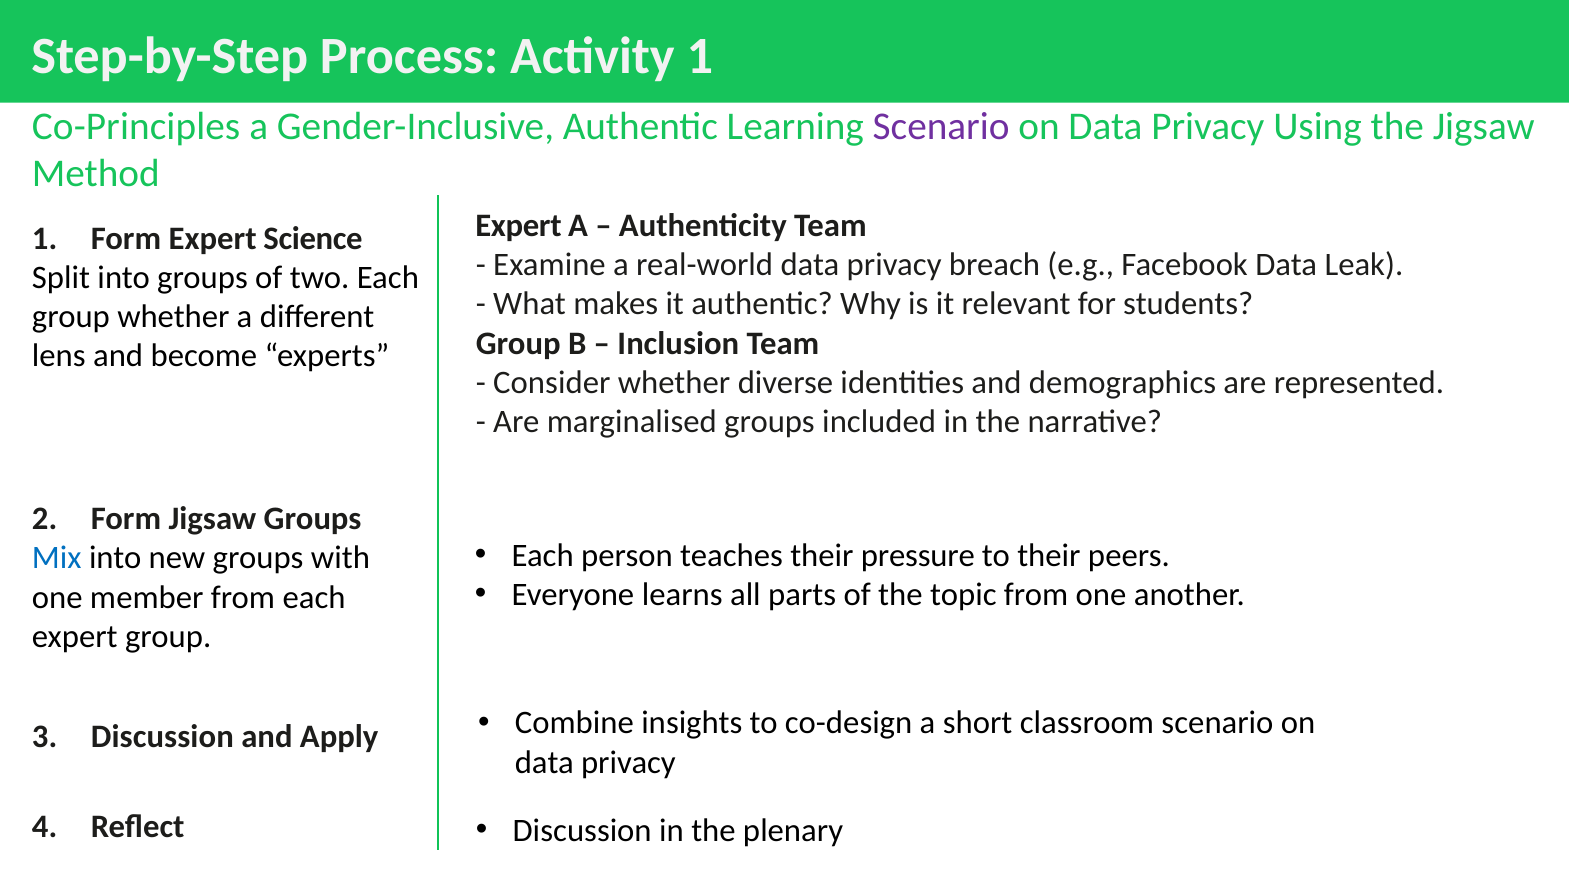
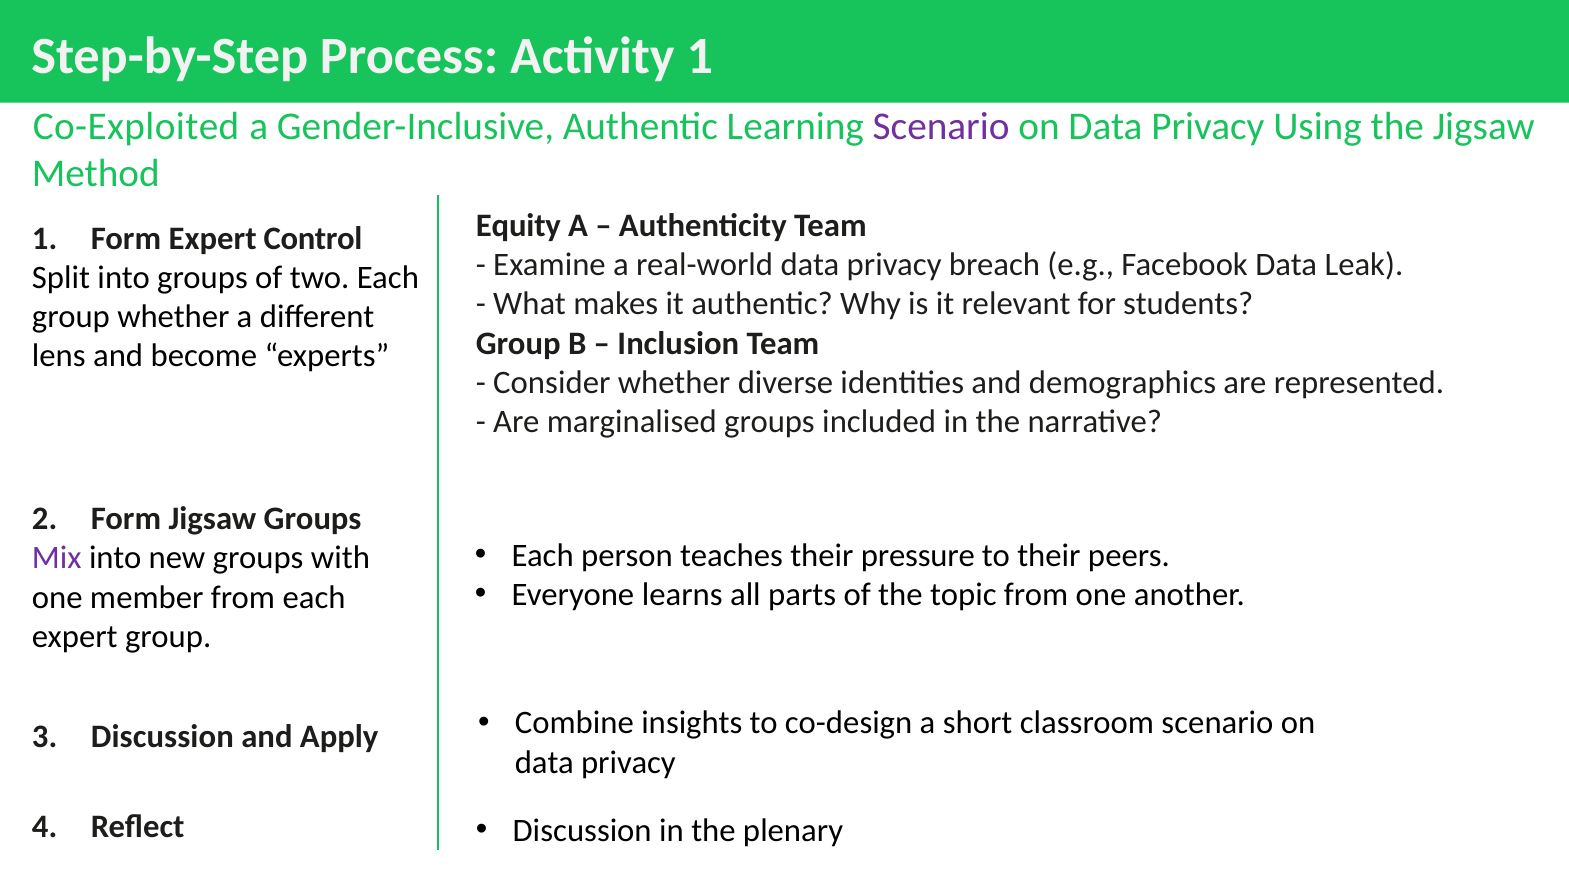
Co-Principles: Co-Principles -> Co-Exploited (136, 126)
Expert: Expert -> Equity (518, 225)
Science: Science -> Control (313, 238)
Mix colour: blue -> purple (57, 558)
